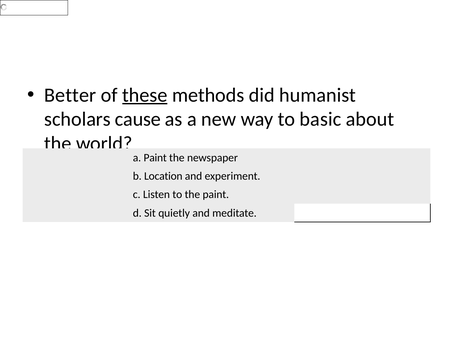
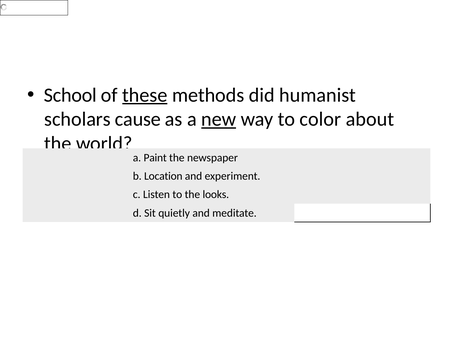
Better: Better -> School (70, 95)
new underline: none -> present (219, 119)
basic: basic -> color (320, 119)
the paint: paint -> looks (216, 194)
